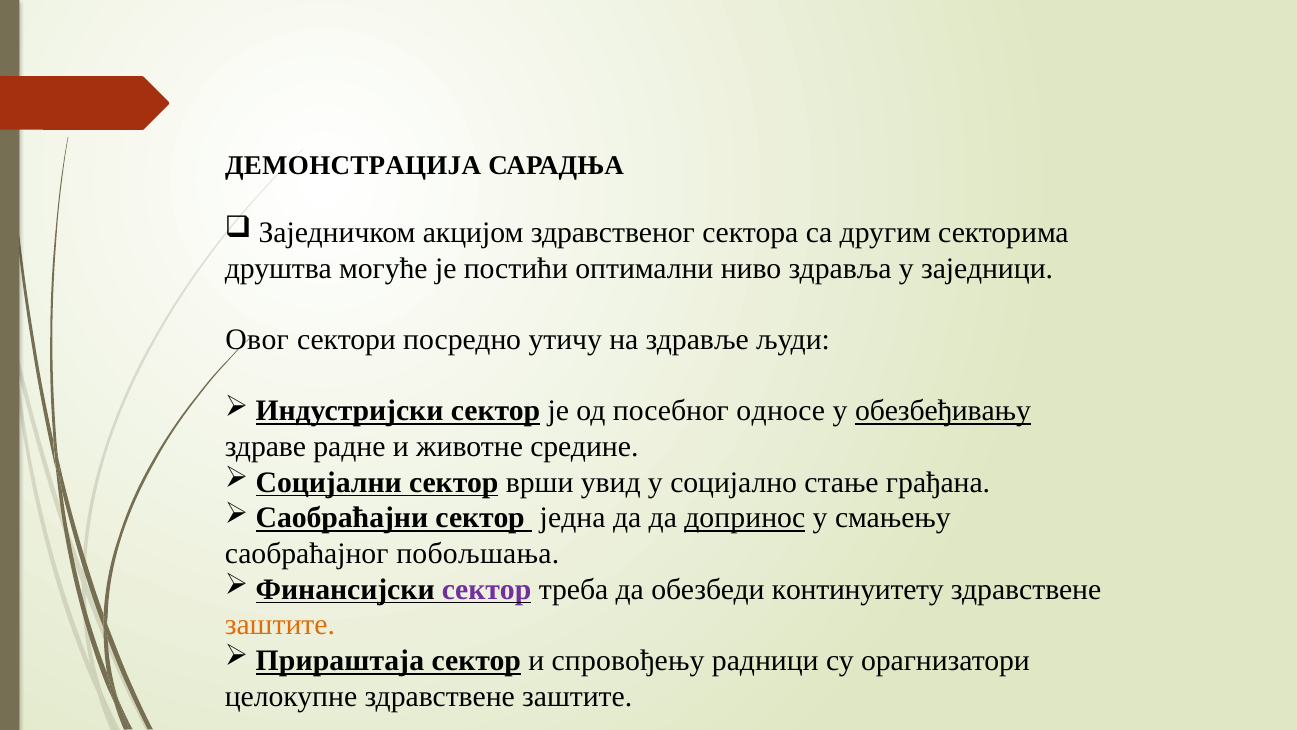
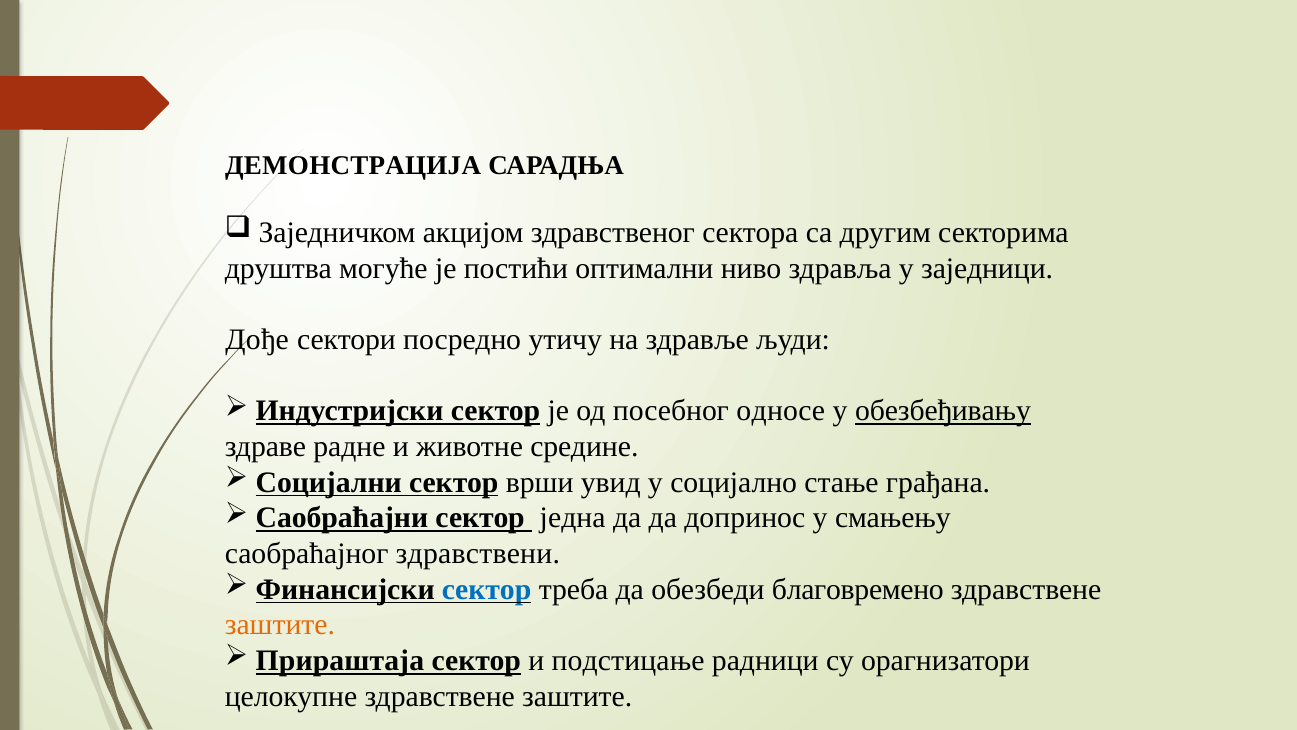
Овог: Овог -> Дође (257, 339)
допринос underline: present -> none (745, 518)
побољшања: побољшања -> здравствени (478, 553)
сектор colour: purple -> blue (487, 589)
континуитету: континуитету -> благовремено (858, 589)
спровођењу: спровођењу -> подстицање (628, 660)
